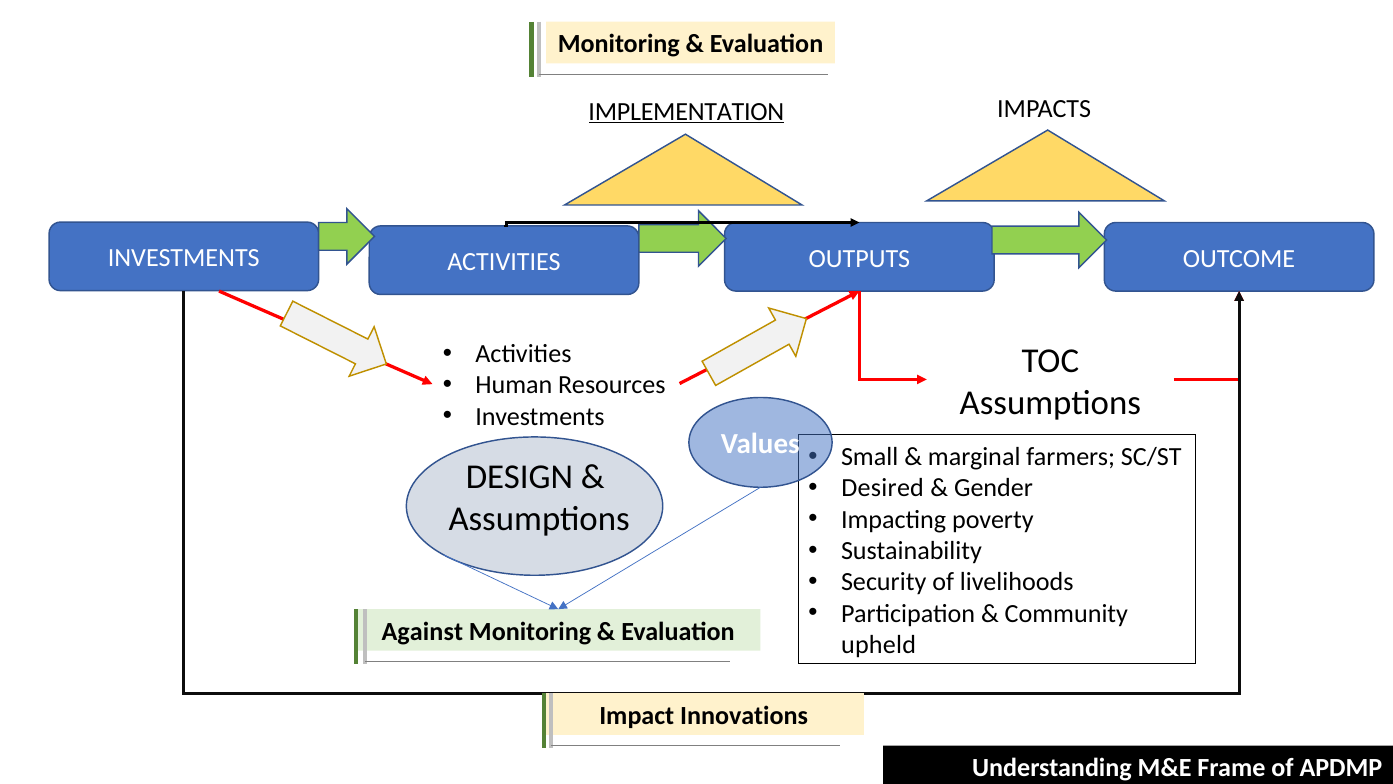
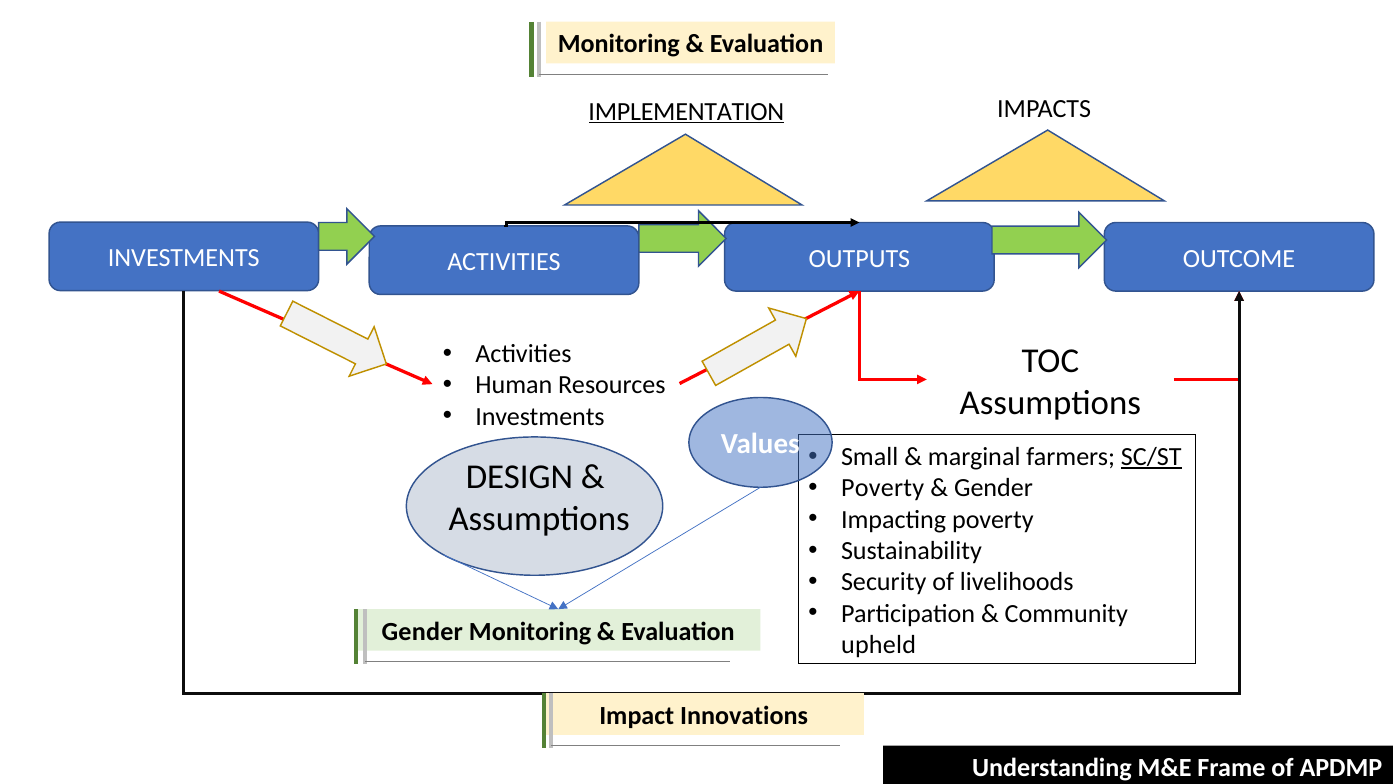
SC/ST underline: none -> present (1151, 457)
Desired: Desired -> Poverty (883, 488)
Against: Against -> Gender (422, 631)
